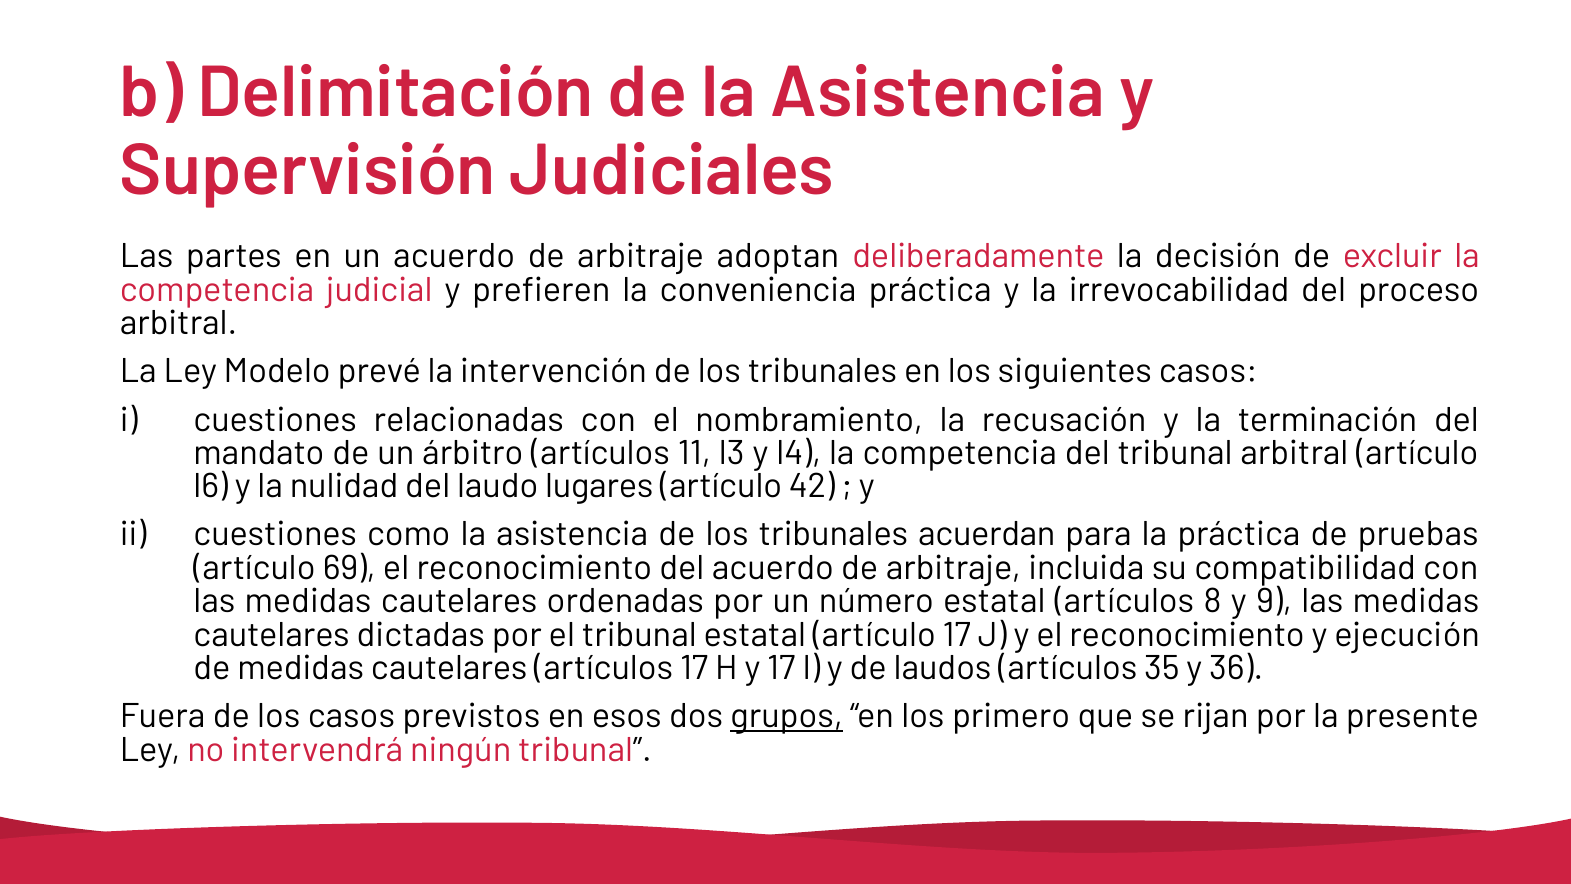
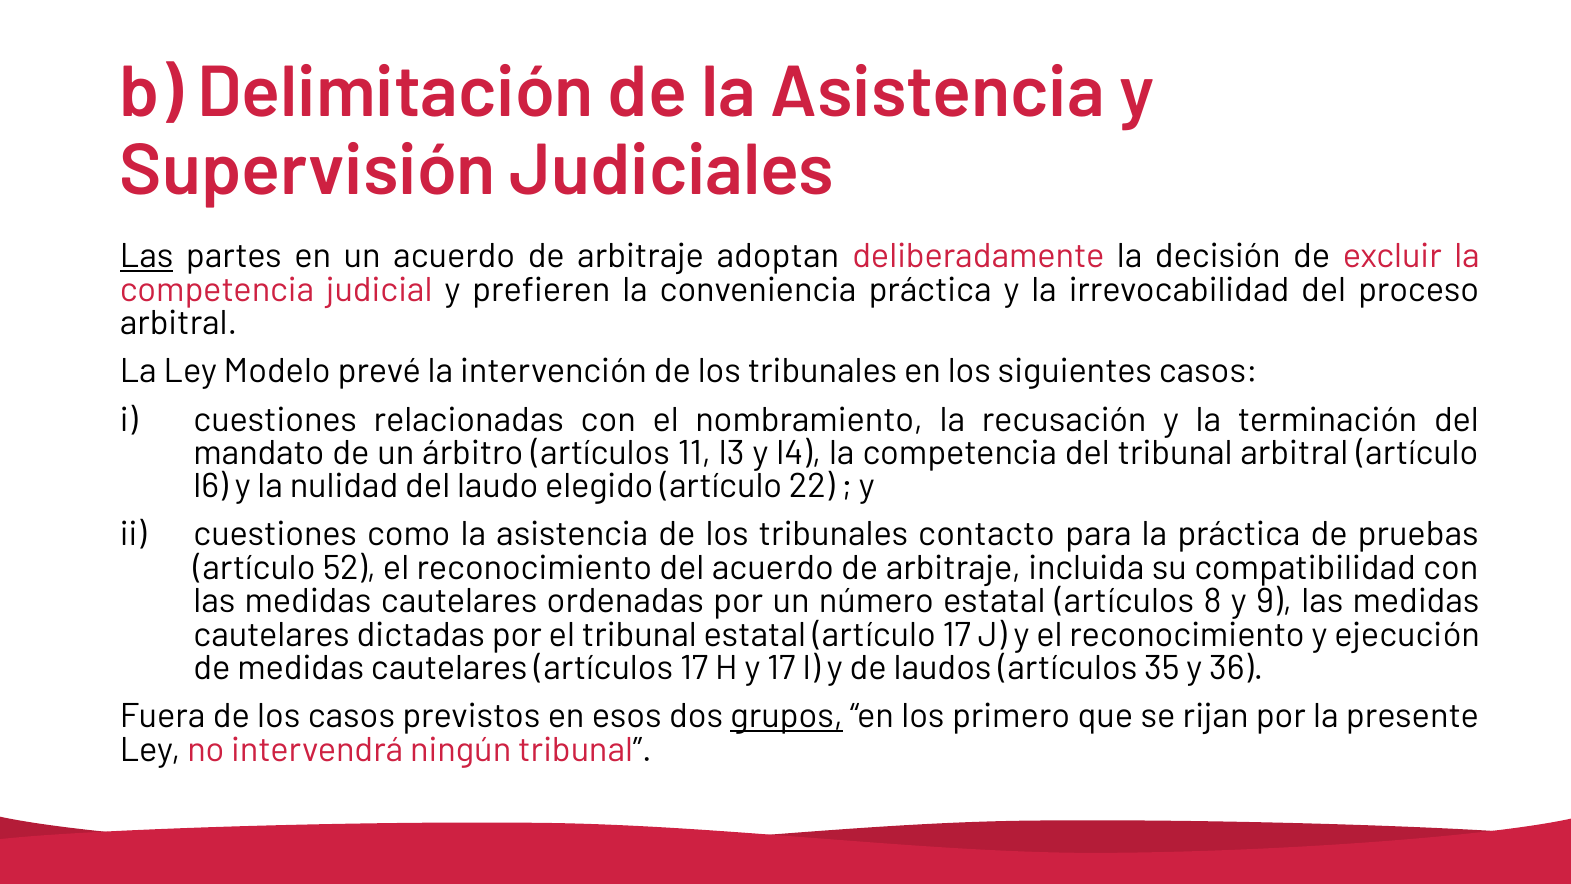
Las underline: none -> present (147, 256)
lugares: lugares -> elegido (599, 486)
42: 42 -> 22 (812, 486)
acuerdan: acuerdan -> contacto (987, 534)
69: 69 -> 52 (349, 568)
